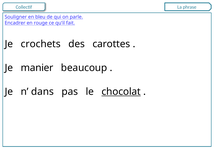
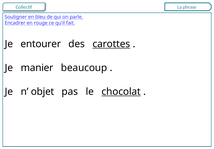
crochets: crochets -> entourer (41, 44)
carottes underline: none -> present (111, 44)
dans: dans -> objet (43, 91)
